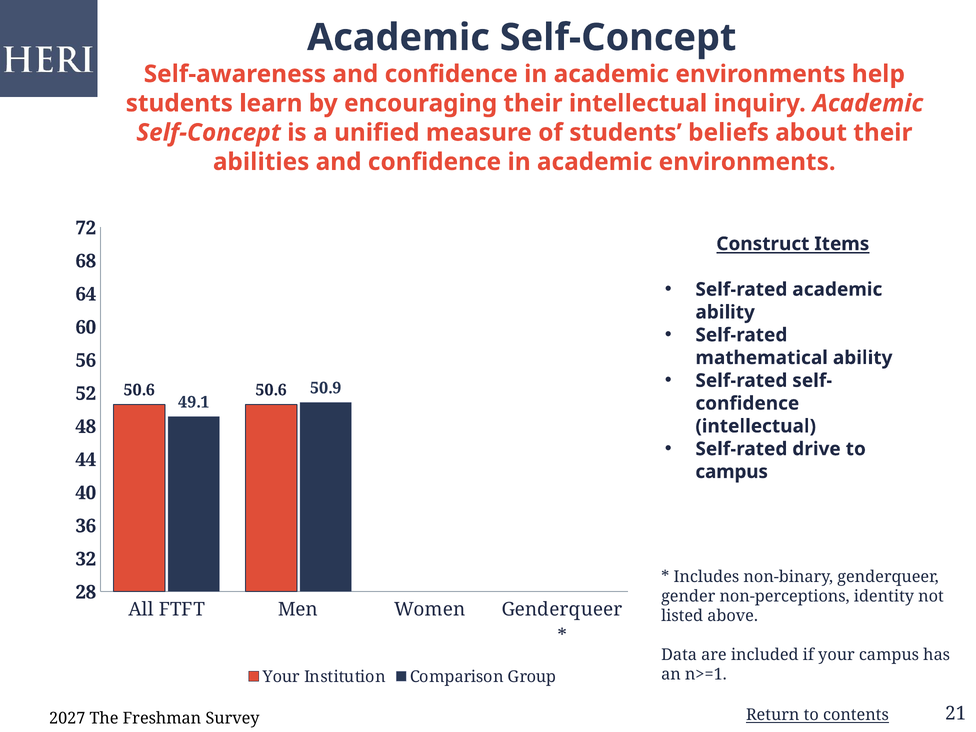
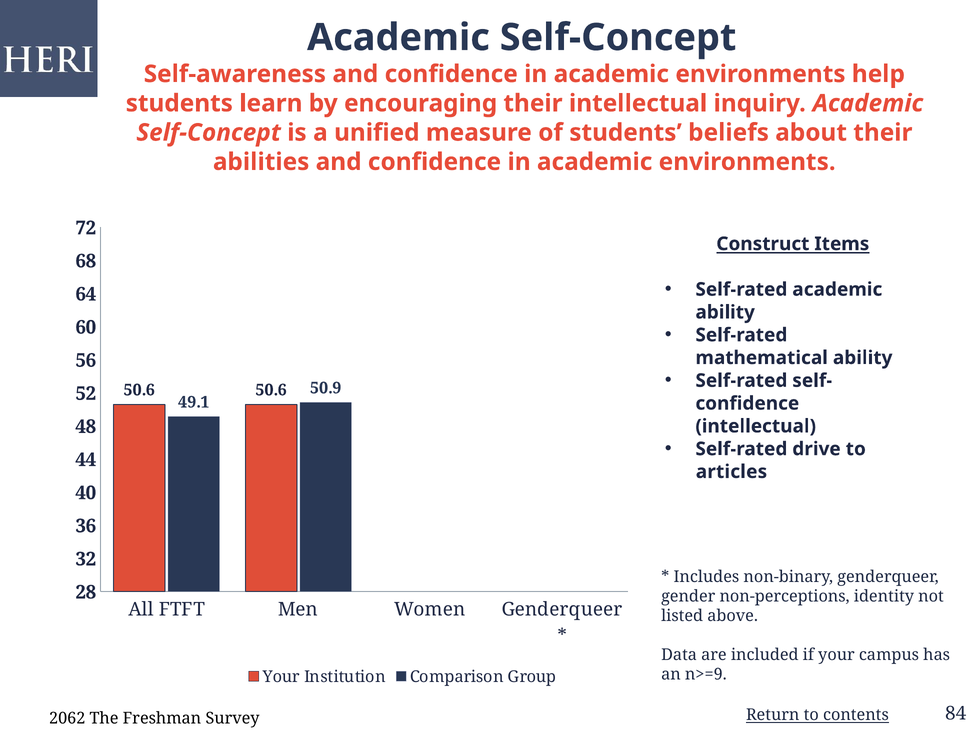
campus: campus -> articles (731, 472)
n>=1: n>=1 -> n>=9 (706, 674)
2027: 2027 -> 2062 (67, 719)
21: 21 -> 84 (956, 714)
